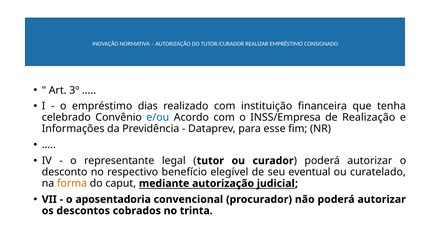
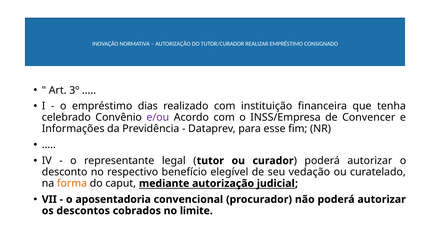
e/ou colour: blue -> purple (158, 118)
Realização: Realização -> Convencer (369, 118)
eventual: eventual -> vedação (309, 172)
trinta: trinta -> limite (196, 211)
